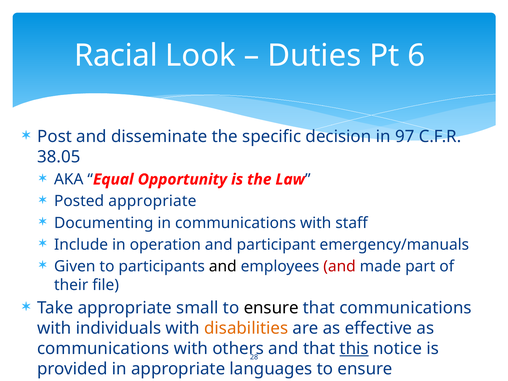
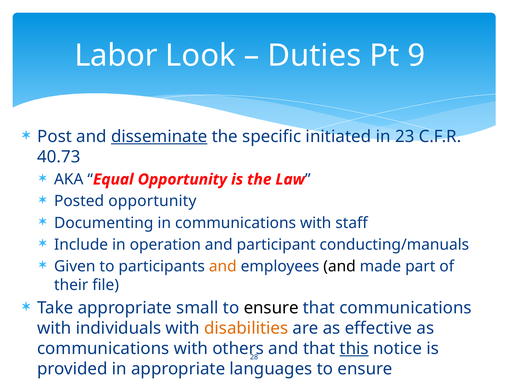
Racial: Racial -> Labor (116, 56)
6: 6 -> 9 (416, 56)
disseminate underline: none -> present (159, 137)
decision: decision -> initiated (338, 137)
97: 97 -> 23 (405, 137)
38.05: 38.05 -> 40.73 (59, 157)
Posted appropriate: appropriate -> opportunity (152, 201)
emergency/manuals: emergency/manuals -> conducting/manuals (394, 245)
and colour: black -> orange (223, 266)
and colour: red -> black (340, 266)
